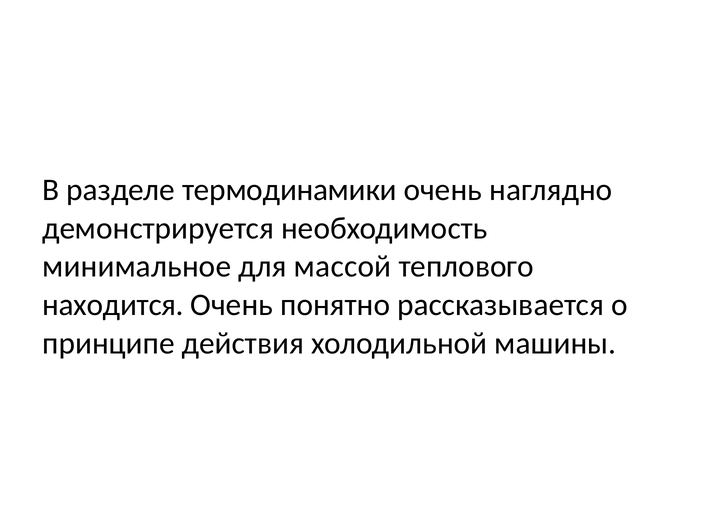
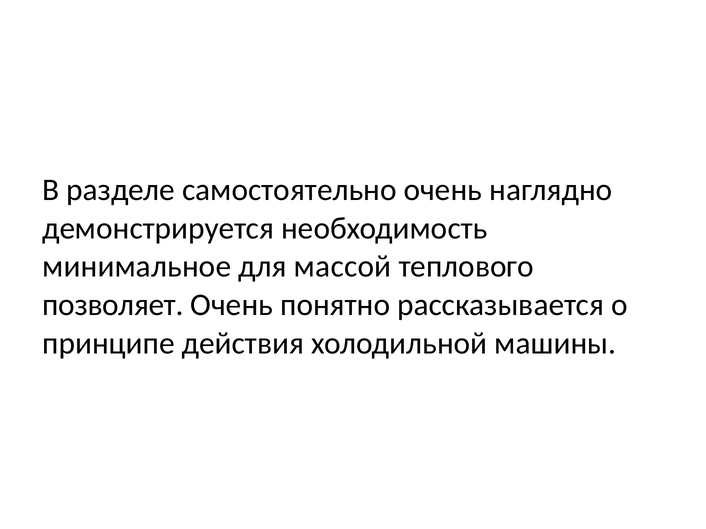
термодинамики: термодинамики -> самостоятельно (289, 190)
находится: находится -> позволяет (113, 305)
